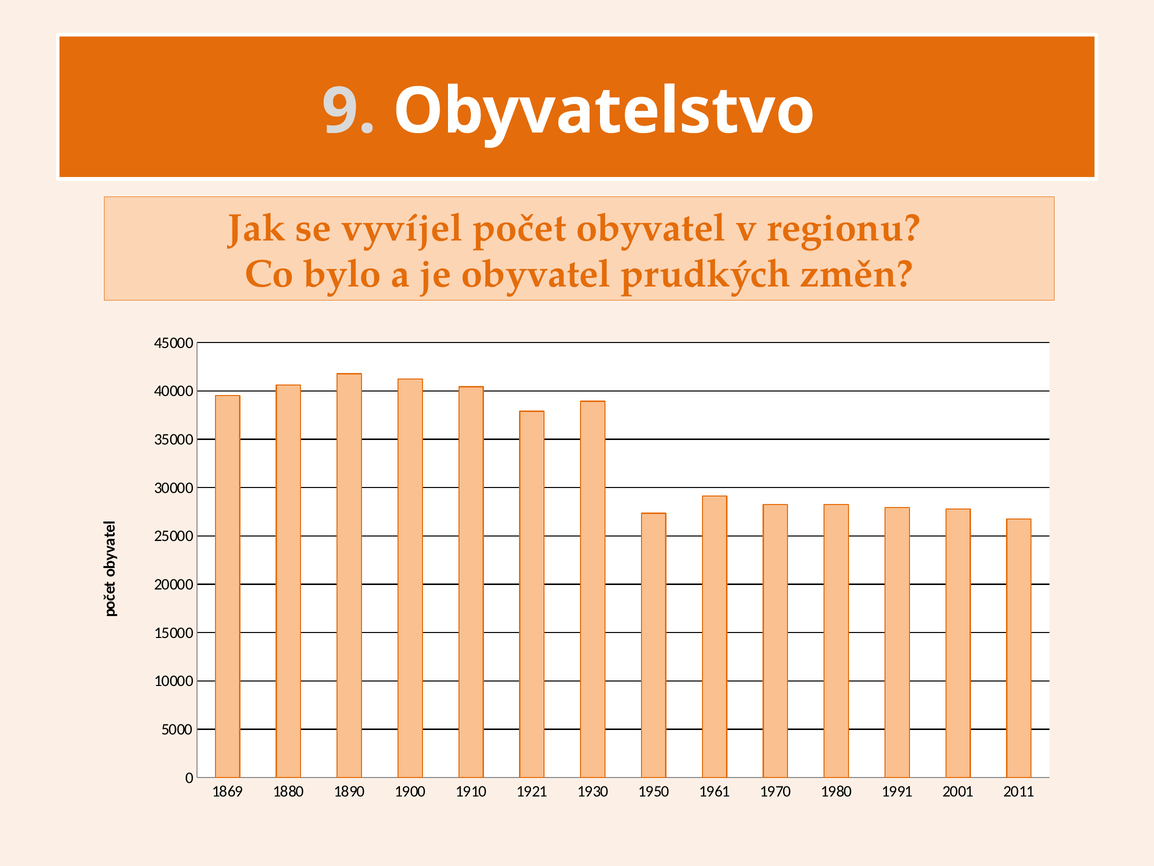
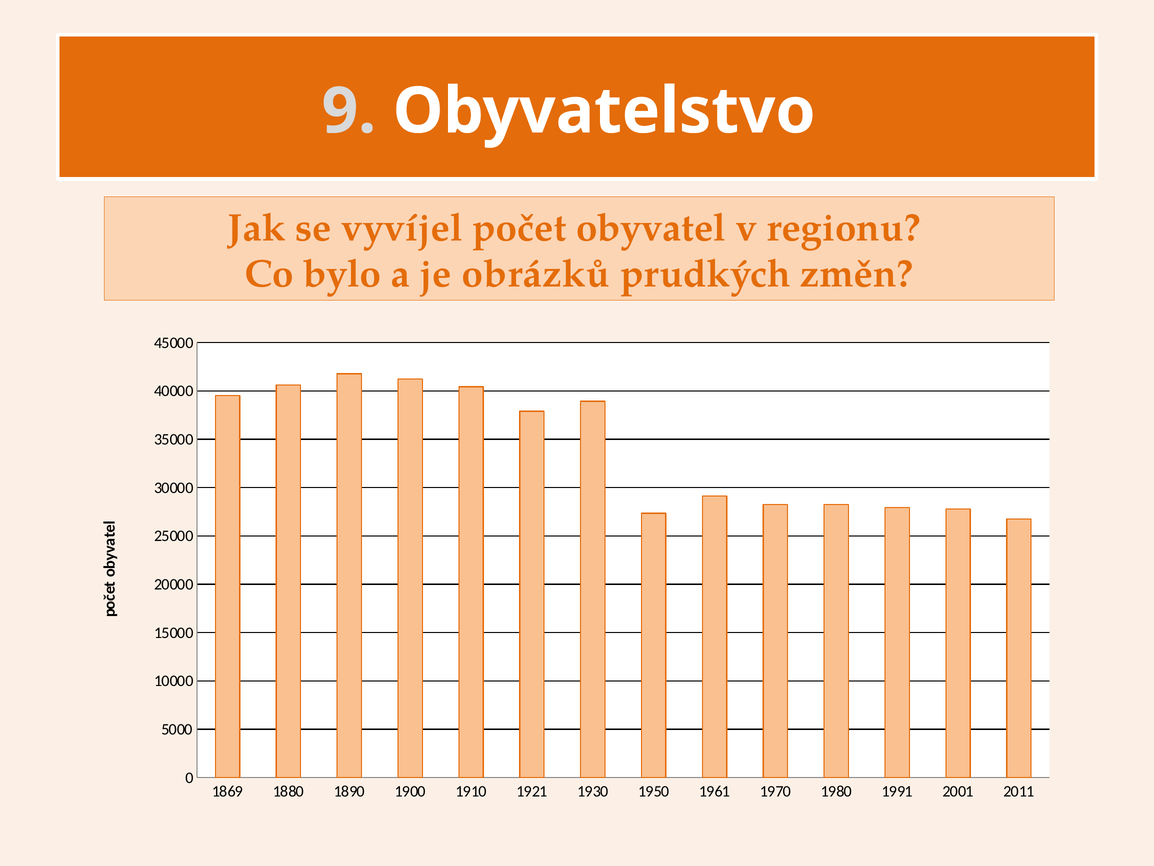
je obyvatel: obyvatel -> obrázků (536, 274)
